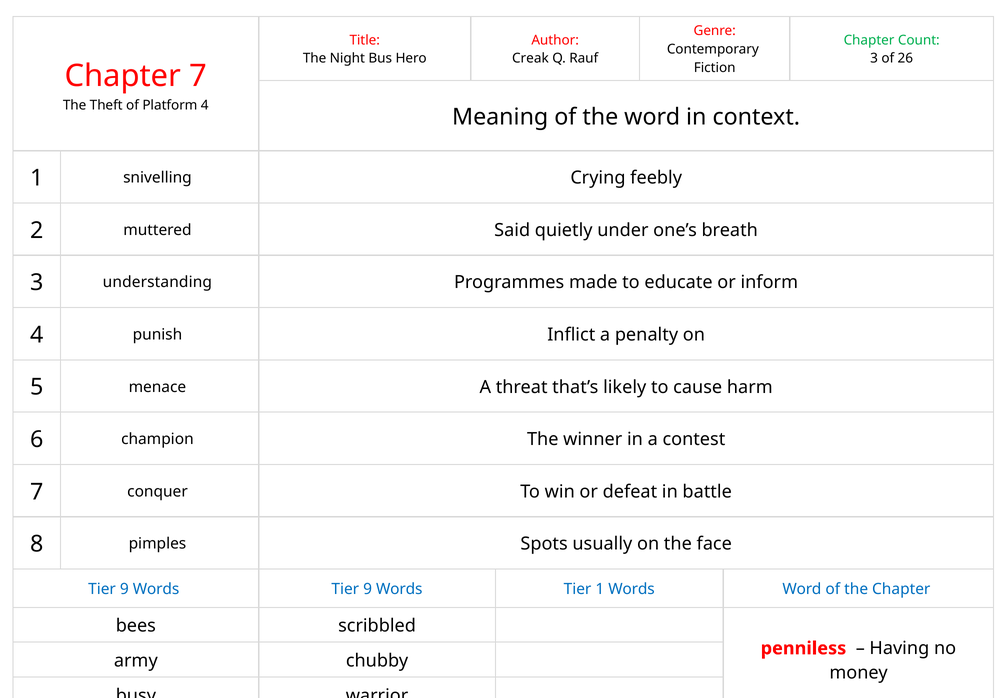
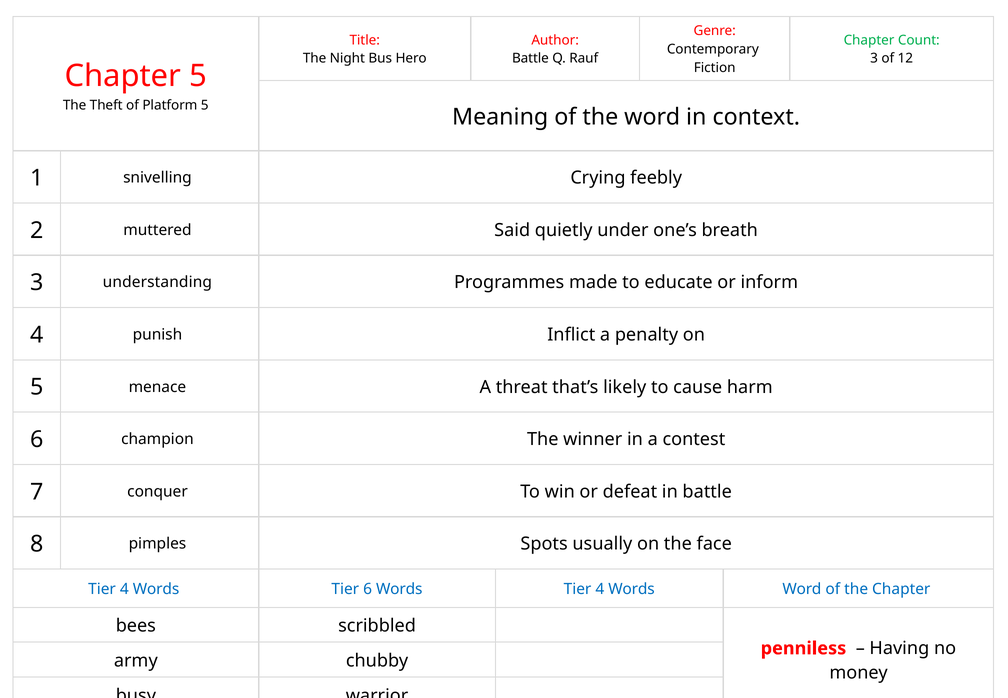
Creak: Creak -> Battle (530, 58)
26: 26 -> 12 (905, 58)
Chapter 7: 7 -> 5 (198, 76)
Platform 4: 4 -> 5 (205, 105)
9: 9 -> 4 (124, 589)
Words Tier 9: 9 -> 6 (368, 589)
Words Tier 1: 1 -> 4 (600, 589)
